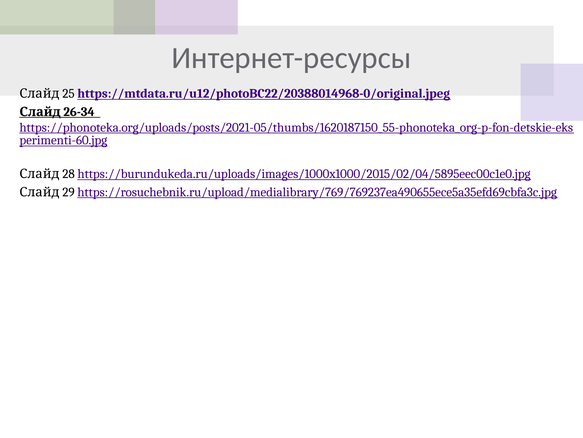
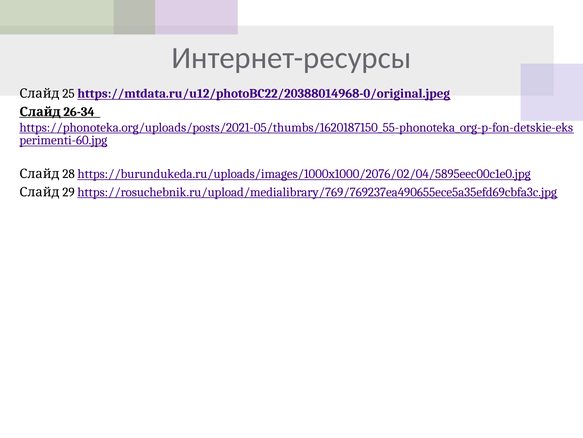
https://burundukeda.ru/uploads/images/1000x1000/2015/02/04/5895eec00c1e0.jpg: https://burundukeda.ru/uploads/images/1000x1000/2015/02/04/5895eec00c1e0.jpg -> https://burundukeda.ru/uploads/images/1000x1000/2076/02/04/5895eec00c1e0.jpg (304, 174)
